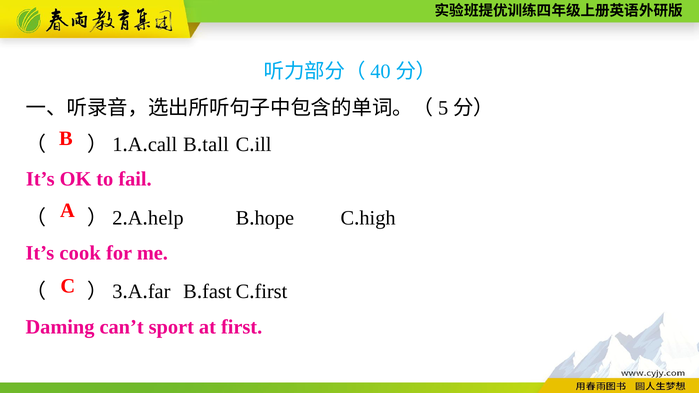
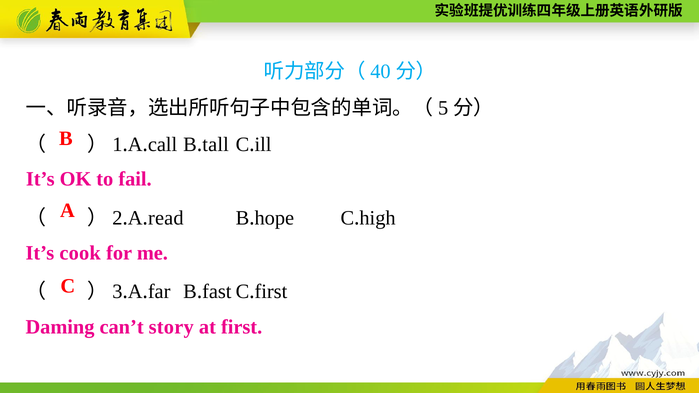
help: help -> read (166, 218)
sport: sport -> story (171, 327)
